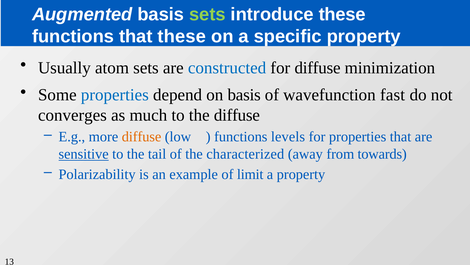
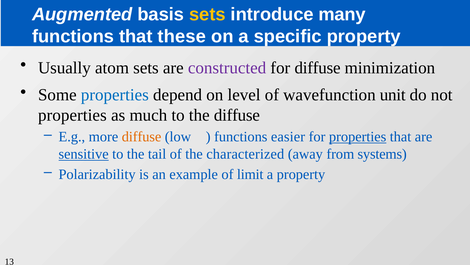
sets colour: light green -> yellow (207, 15)
introduce these: these -> many (342, 15)
constructed colour: blue -> purple (227, 68)
on basis: basis -> level (244, 95)
fast: fast -> unit (393, 95)
converges: converges -> properties (72, 115)
levels: levels -> easier (288, 137)
properties underline: none -> present (358, 137)
towards: towards -> systems (382, 154)
